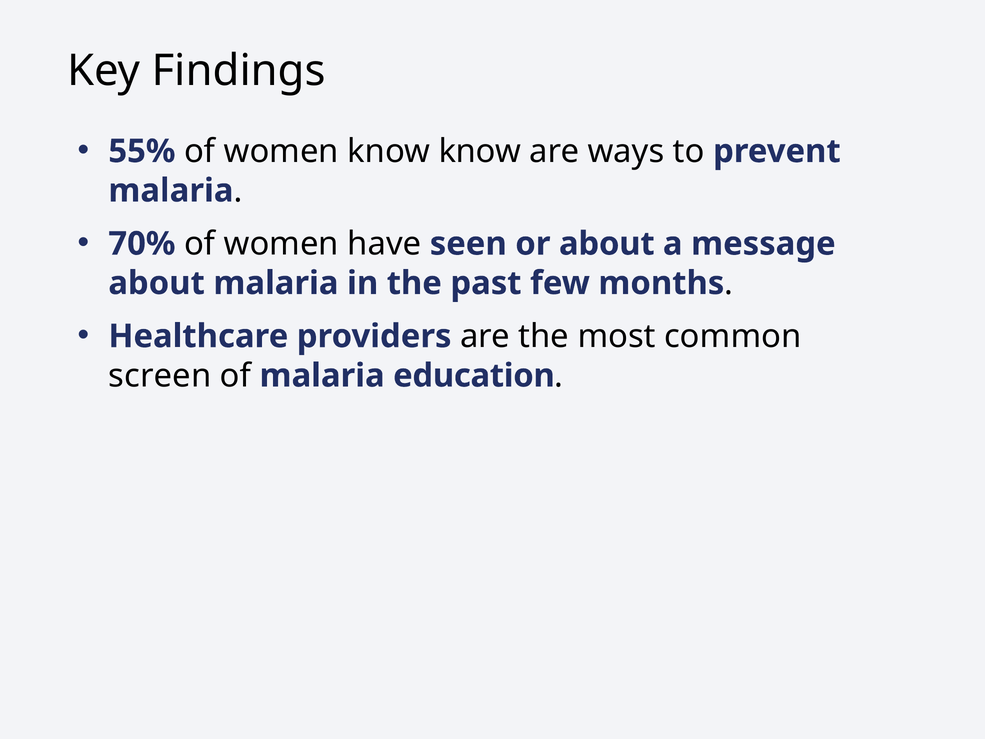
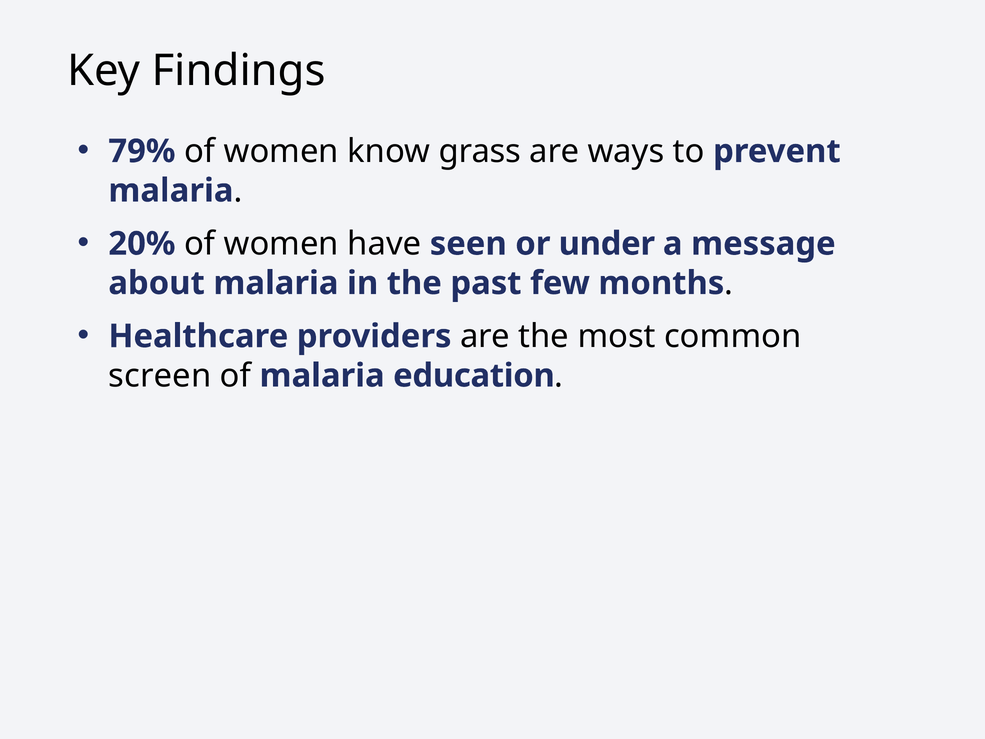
55%: 55% -> 79% (142, 151)
know know: know -> grass (480, 151)
70%: 70% -> 20% (142, 244)
or about: about -> under (607, 244)
